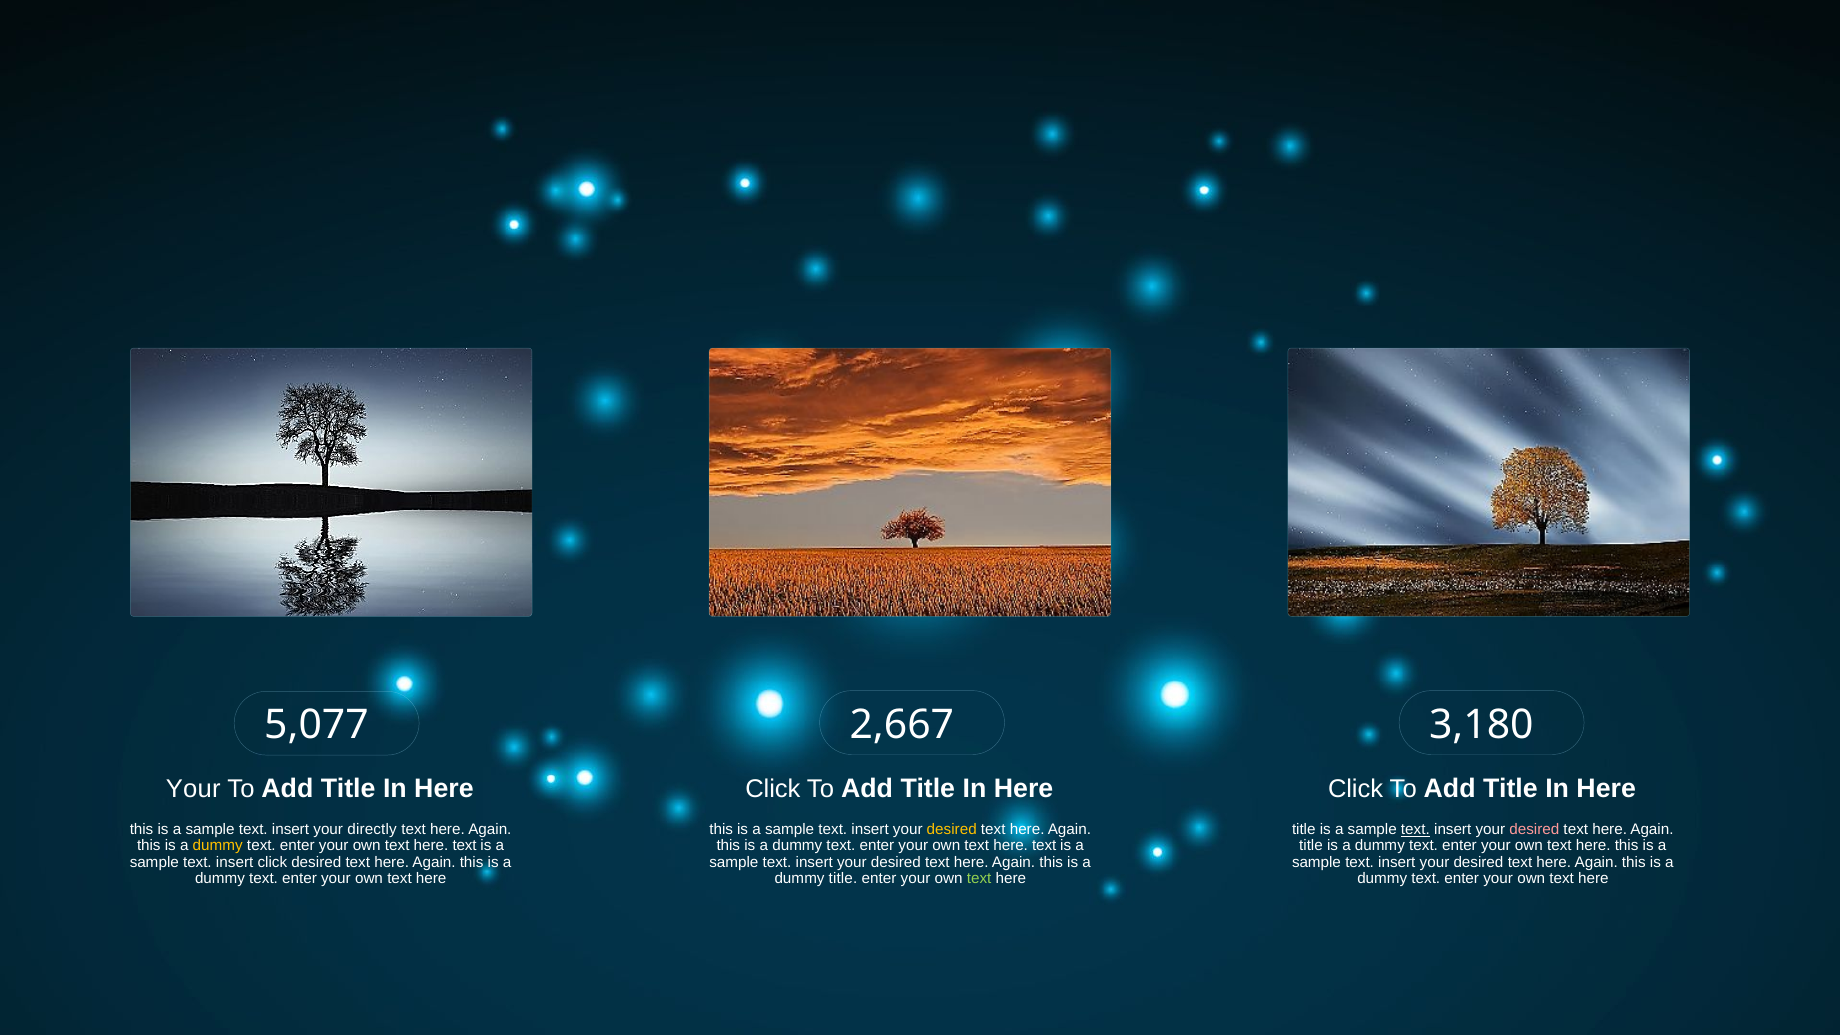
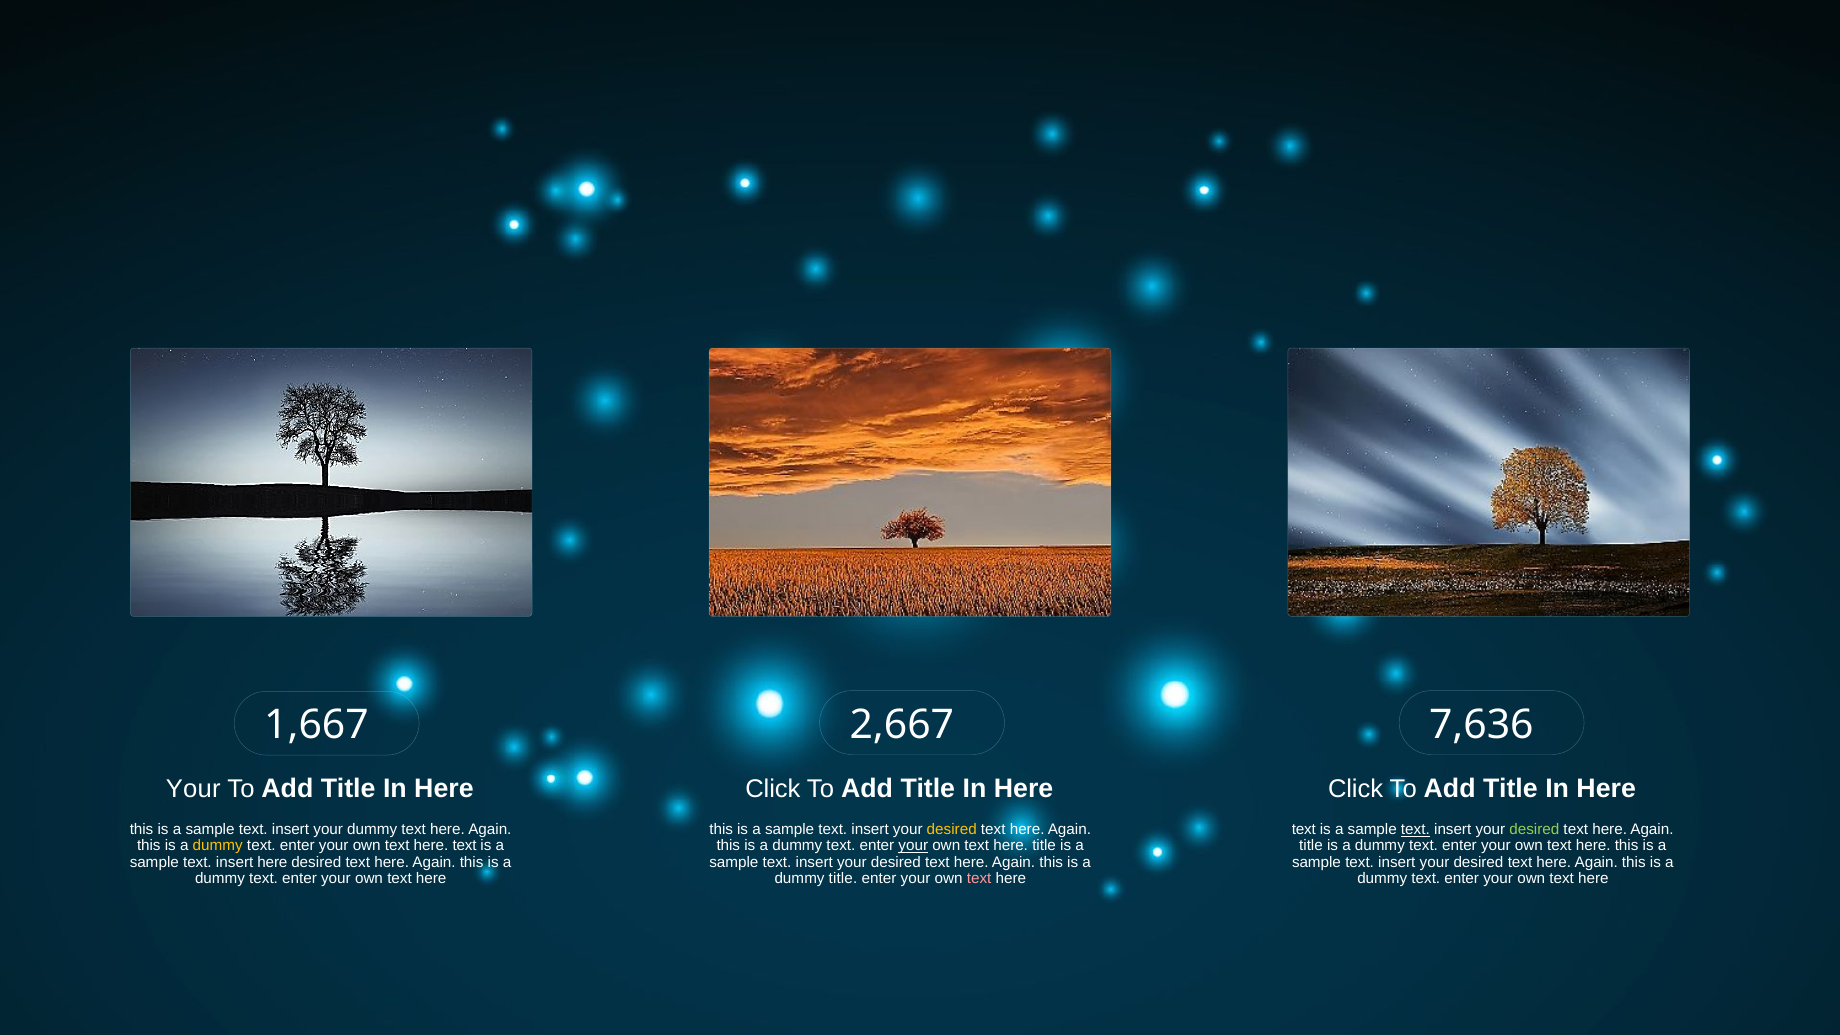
5,077: 5,077 -> 1,667 (316, 725)
3,180: 3,180 -> 7,636 (1481, 725)
your directly: directly -> dummy (372, 829)
title: title -> text (1304, 829)
desired colour: pink -> light green (1534, 829)
your underline: none -> present (913, 846)
text: text -> title (1044, 846)
insert click: click -> here (272, 862)
text colour: light green -> pink (979, 879)
